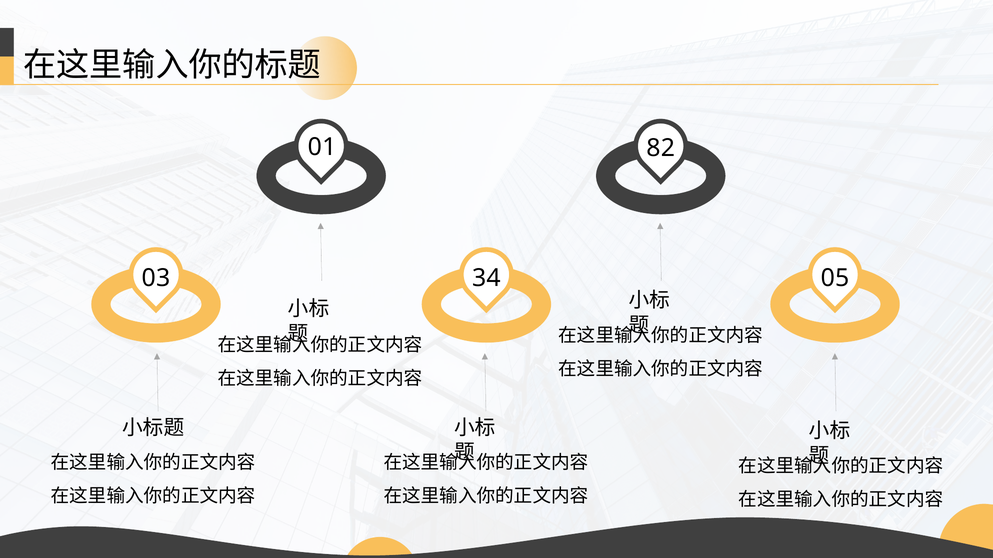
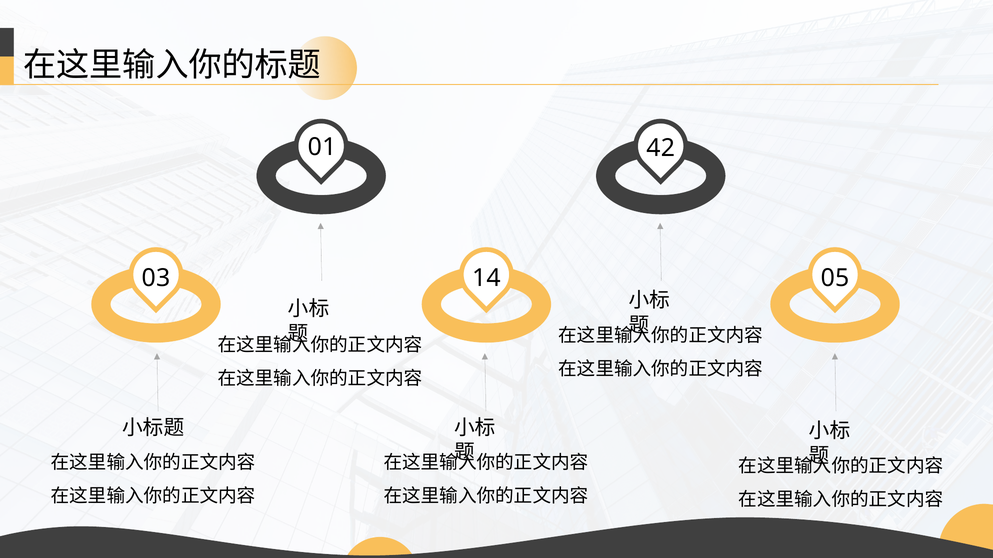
0 1 8: 8 -> 4 (653, 148)
3 3: 3 -> 1 (479, 278)
